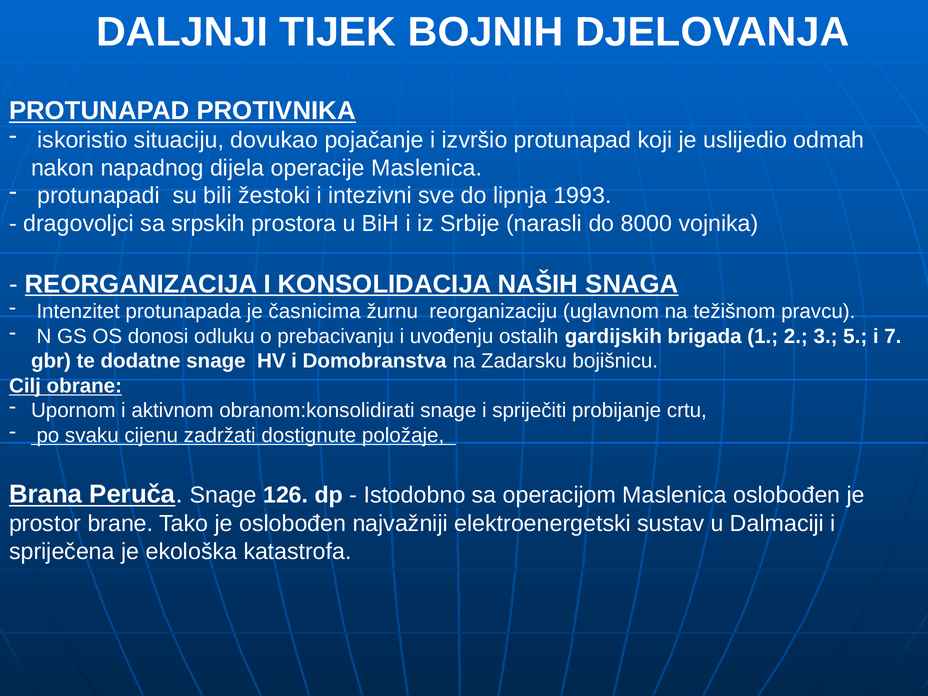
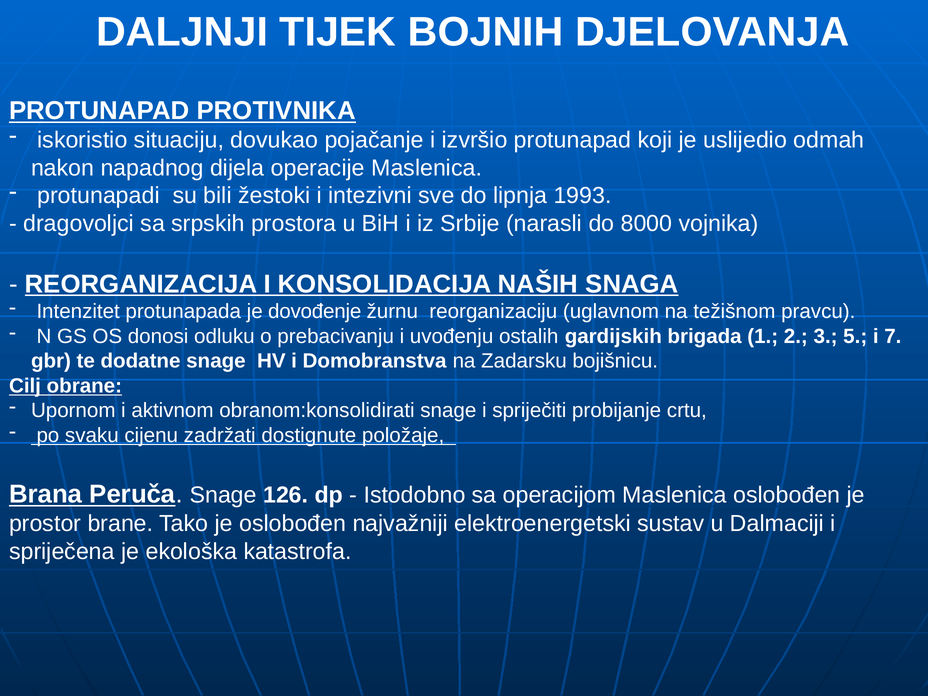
časnicima: časnicima -> dovođenje (315, 312)
